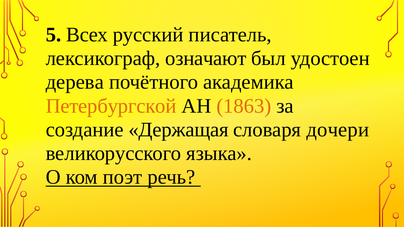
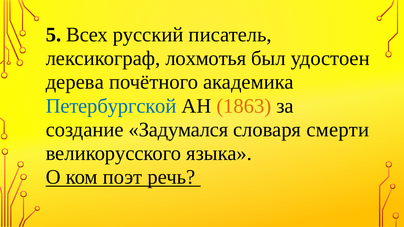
означают: означают -> лохмотья (206, 59)
Петербургской colour: orange -> blue (111, 106)
Держащая: Держащая -> Задумался (178, 130)
дочери: дочери -> смерти (338, 130)
